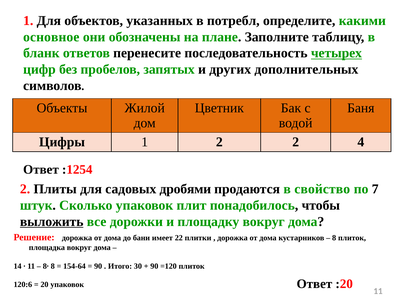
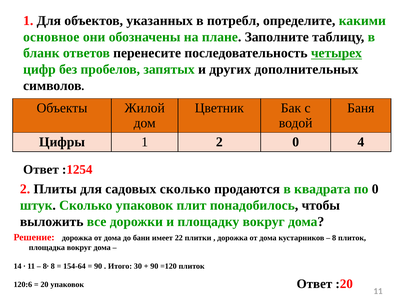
2 2: 2 -> 0 (296, 142)
садовых дробями: дробями -> сколько (185, 189)
свойство: свойство -> квадрата (322, 189)
по 7: 7 -> 0 (375, 189)
выложить underline: present -> none (52, 222)
